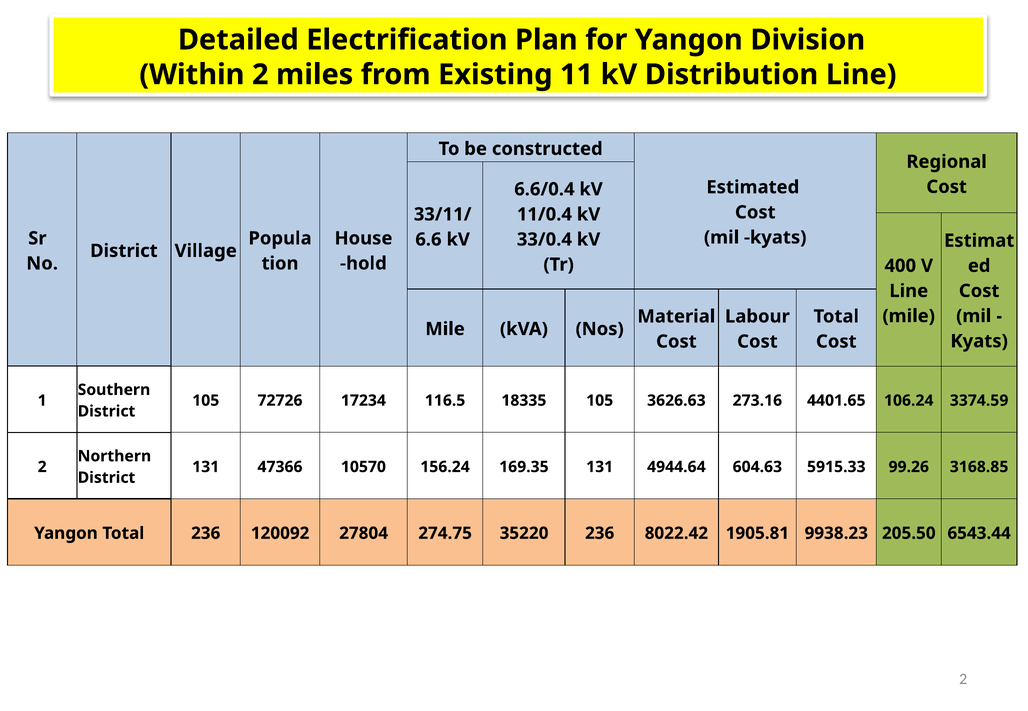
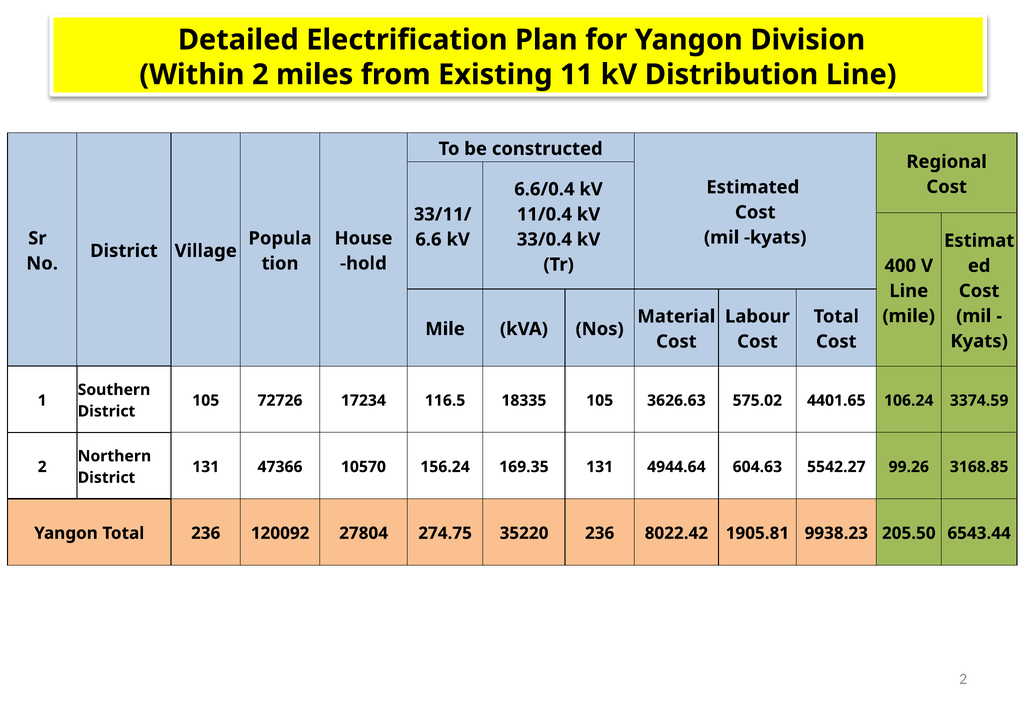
273.16: 273.16 -> 575.02 (757, 401)
5915.33: 5915.33 -> 5542.27 (836, 467)
